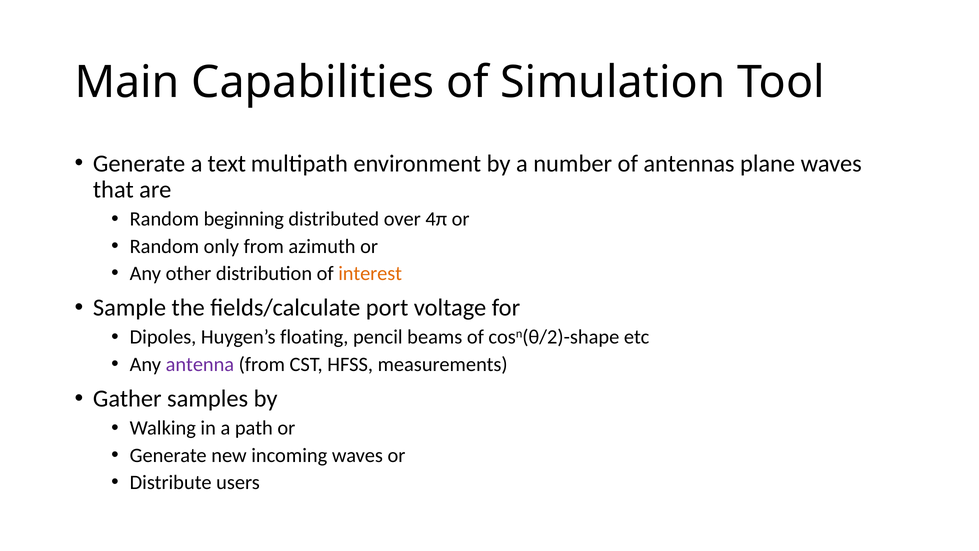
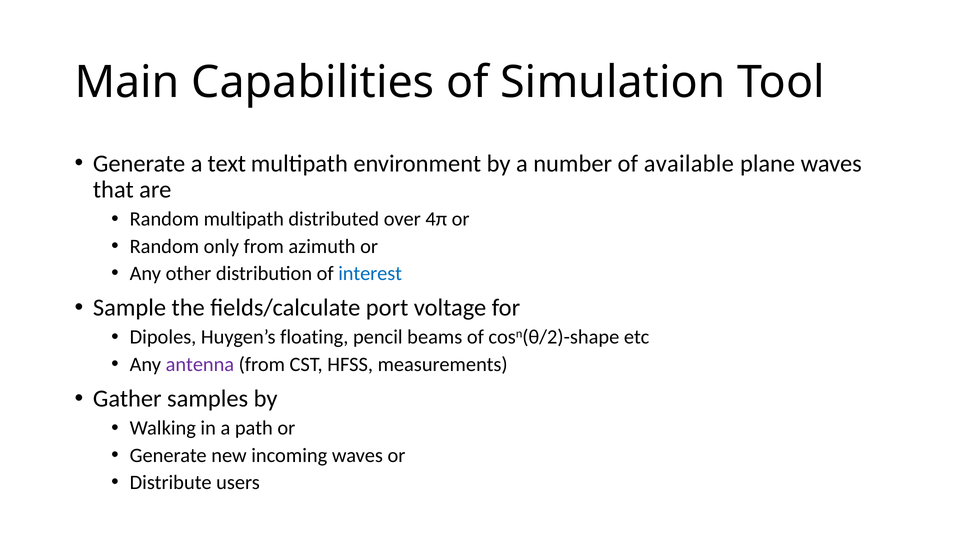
antennas: antennas -> available (689, 163)
Random beginning: beginning -> multipath (244, 219)
interest colour: orange -> blue (370, 273)
